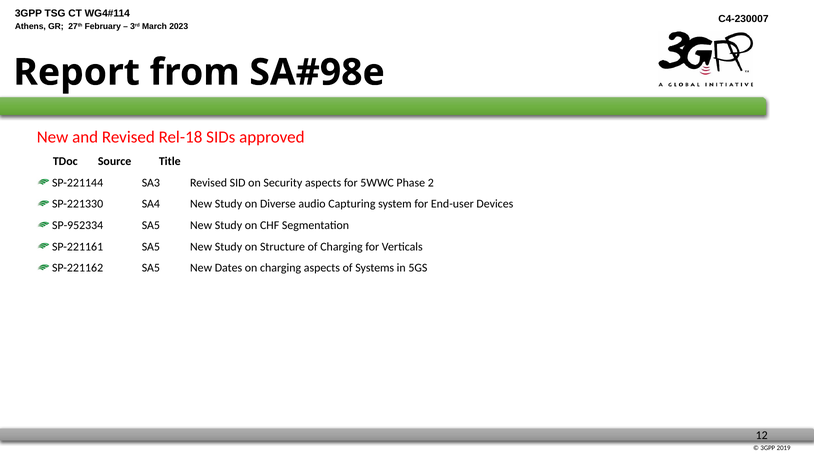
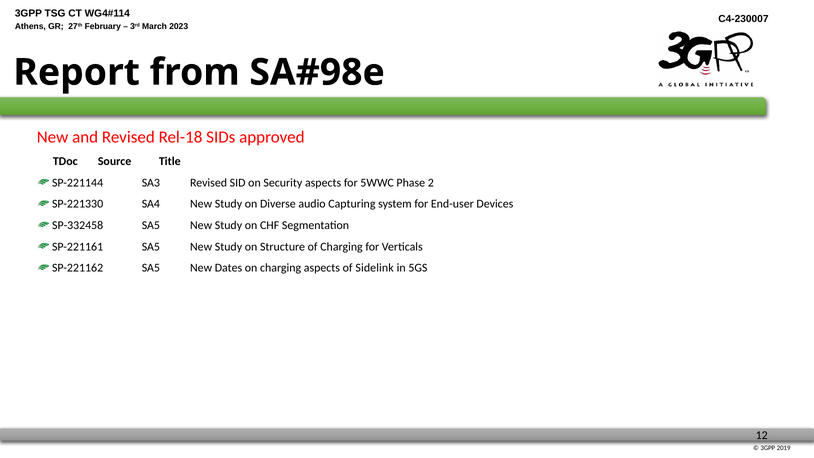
SP-952334: SP-952334 -> SP-332458 (78, 225)
Systems: Systems -> Sidelink (375, 268)
